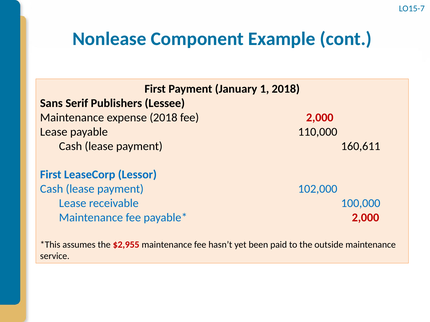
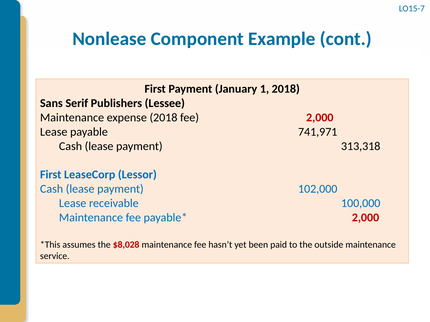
110,000: 110,000 -> 741,971 (318, 132)
160,611: 160,611 -> 313,318 (361, 146)
$2,955: $2,955 -> $8,028 (126, 245)
